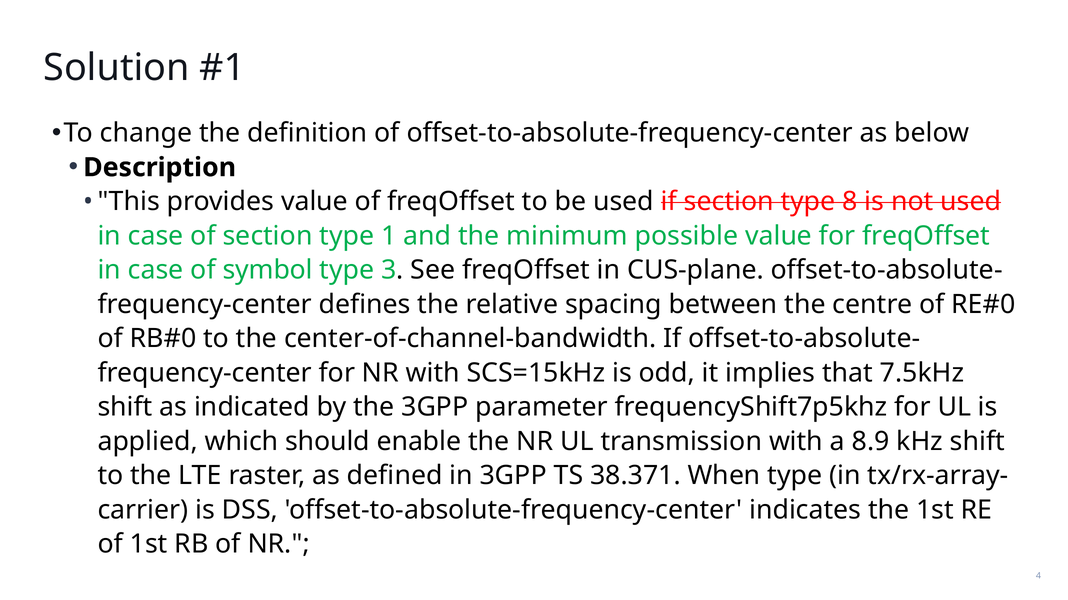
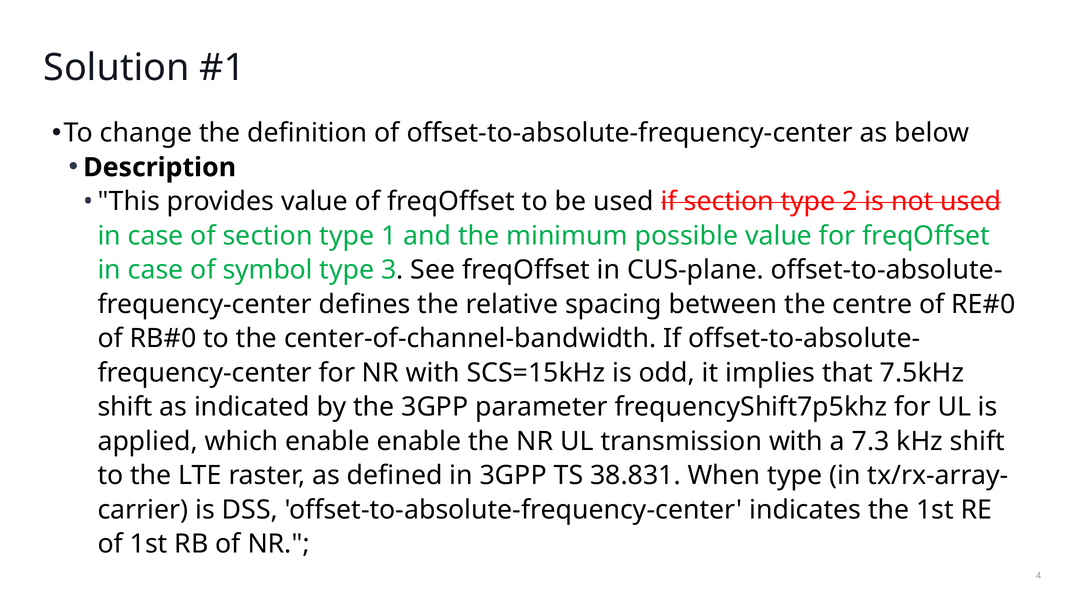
8: 8 -> 2 (850, 202)
which should: should -> enable (327, 442)
8.9: 8.9 -> 7.3 (871, 442)
38.371: 38.371 -> 38.831 (635, 476)
